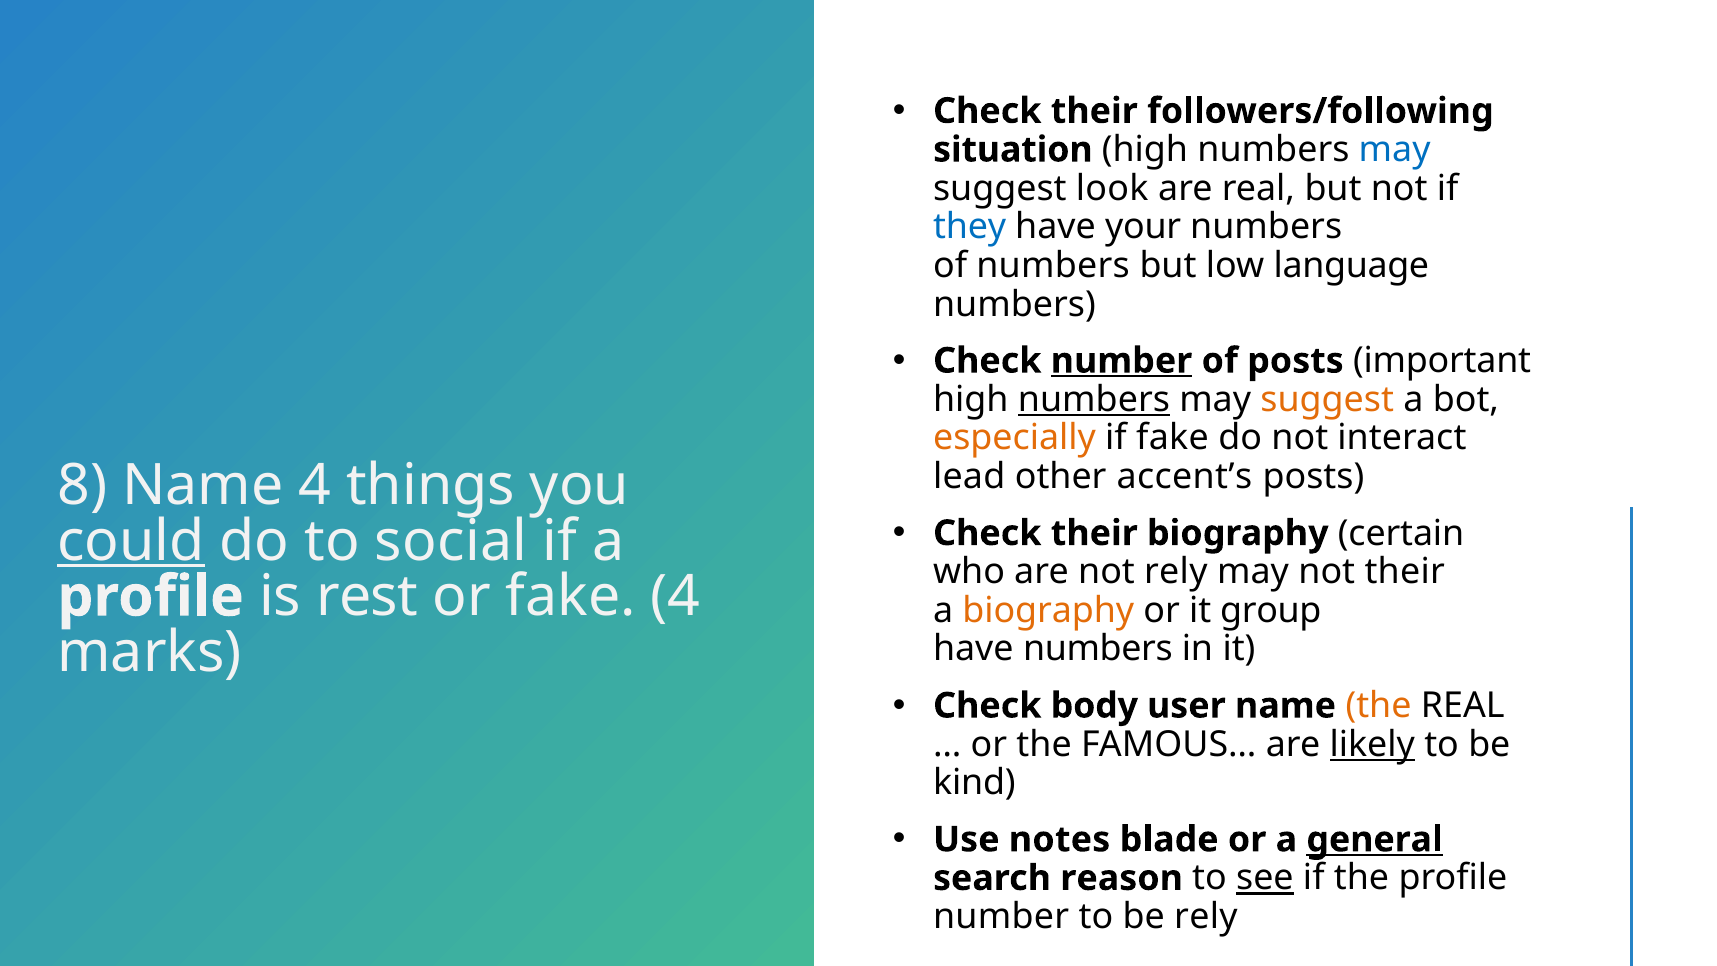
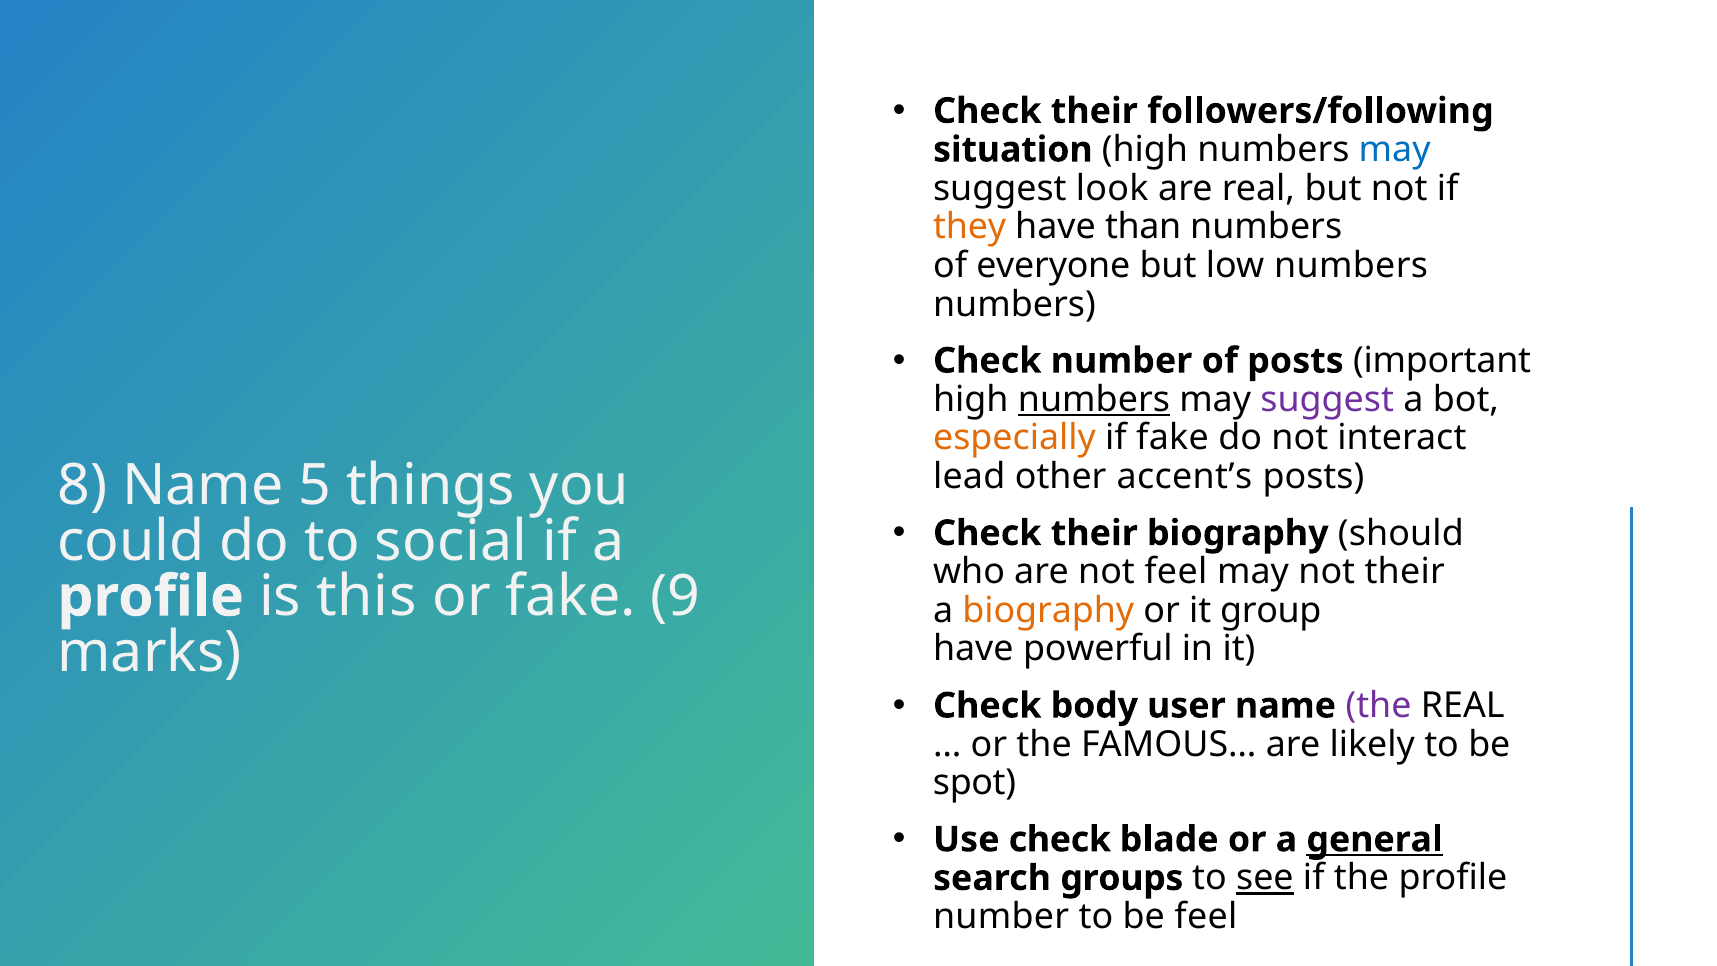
they colour: blue -> orange (970, 227)
your: your -> than (1143, 227)
of numbers: numbers -> everyone (1053, 266)
low language: language -> numbers (1351, 266)
number underline: present -> none (1121, 361)
suggest colour: orange -> purple (1327, 399)
Name 4: 4 -> 5 (315, 485)
certain: certain -> should (1401, 533)
could underline: present -> none (131, 541)
not rely: rely -> feel (1176, 572)
rest: rest -> this (367, 597)
fake 4: 4 -> 9 (676, 597)
have numbers: numbers -> powerful (1098, 649)
the colour: orange -> purple (1379, 706)
likely underline: present -> none (1372, 744)
kind: kind -> spot (974, 783)
Use notes: notes -> check (1060, 839)
reason: reason -> groups (1122, 878)
be rely: rely -> feel (1206, 917)
